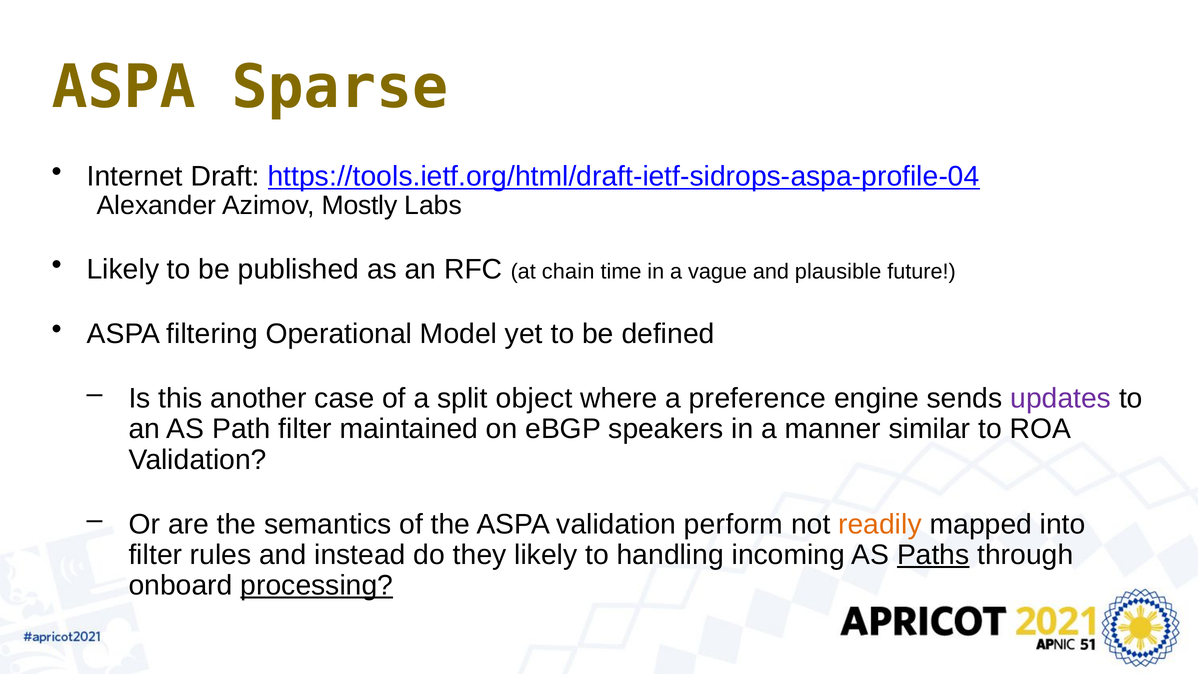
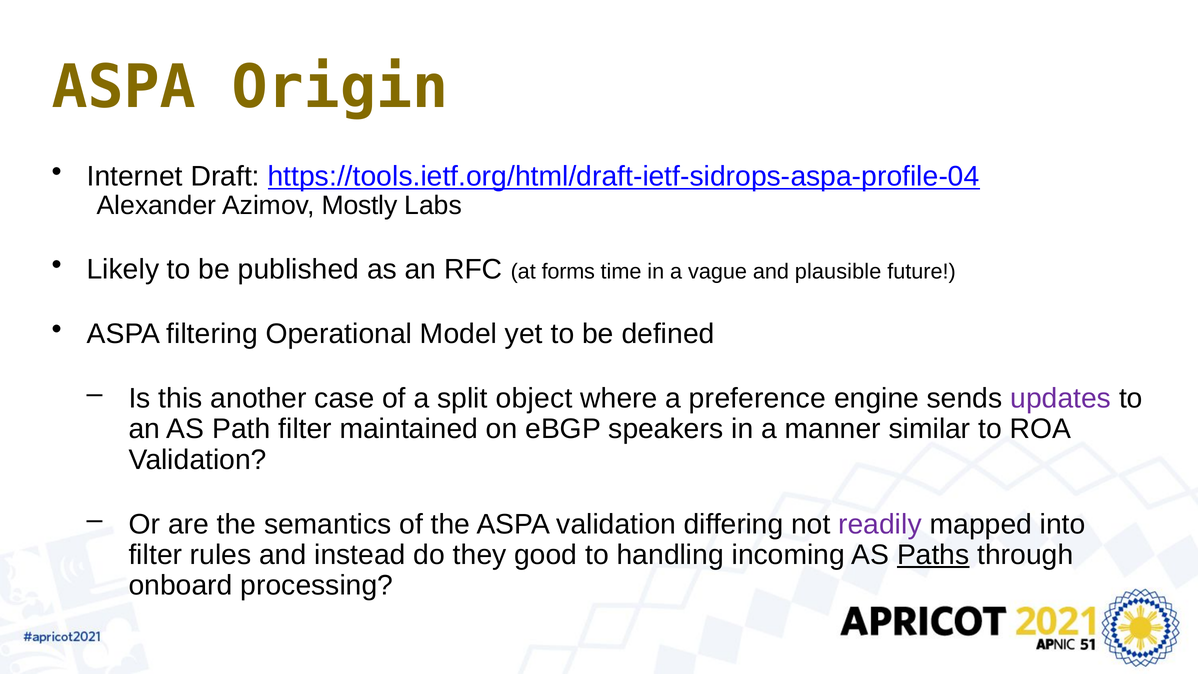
Sparse: Sparse -> Origin (340, 87)
chain: chain -> forms (568, 272)
perform: perform -> differing (734, 524)
readily colour: orange -> purple (880, 524)
they likely: likely -> good (546, 555)
processing underline: present -> none (317, 585)
